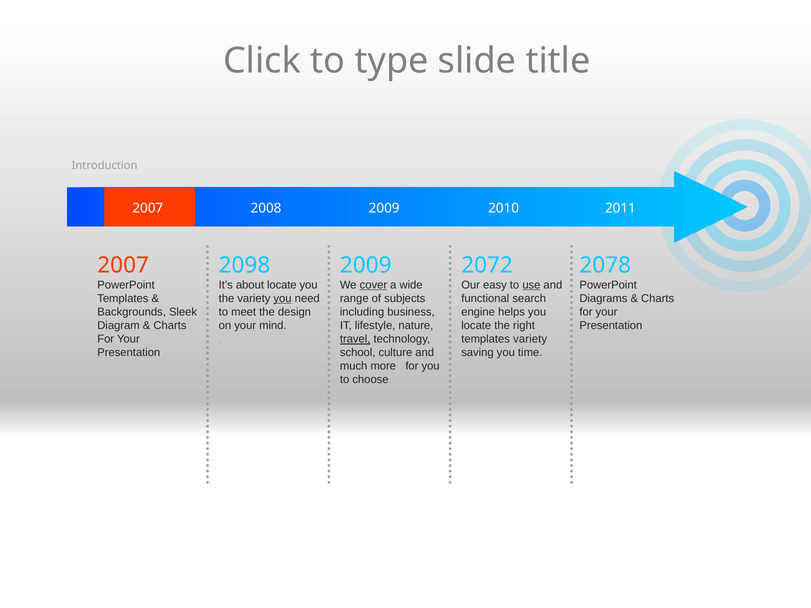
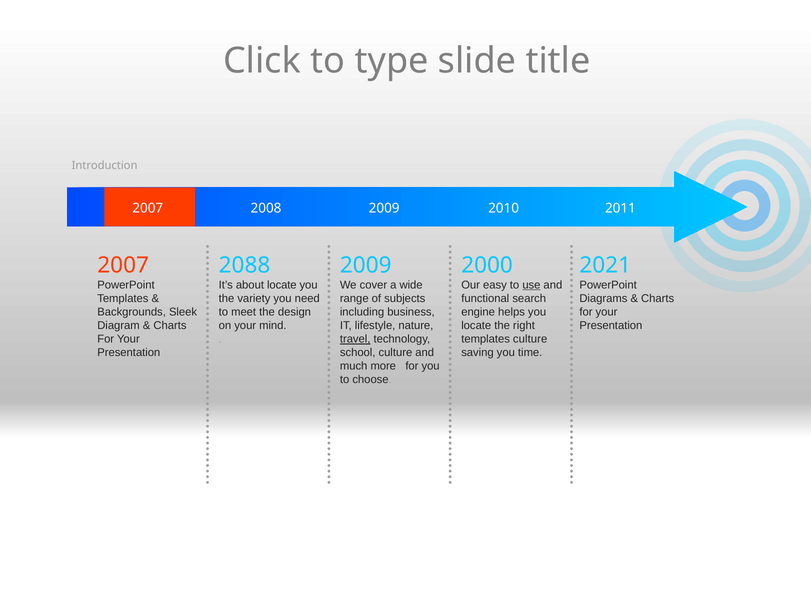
2098: 2098 -> 2088 (245, 266)
2072: 2072 -> 2000 (487, 266)
2078: 2078 -> 2021 (605, 266)
cover underline: present -> none (373, 285)
you underline: present -> none (283, 299)
templates variety: variety -> culture (530, 339)
